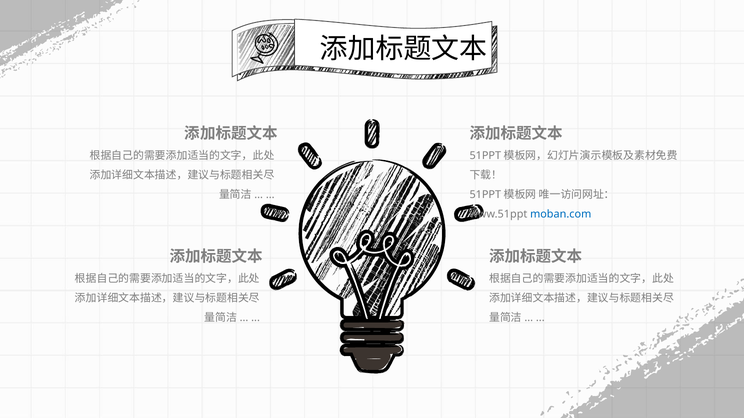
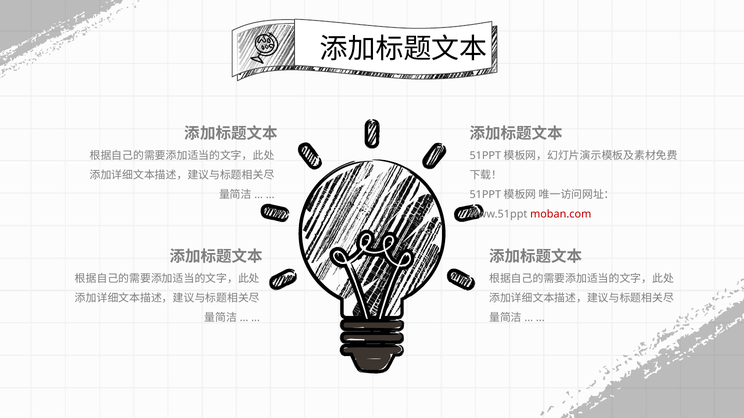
moban.com colour: blue -> red (561, 215)
